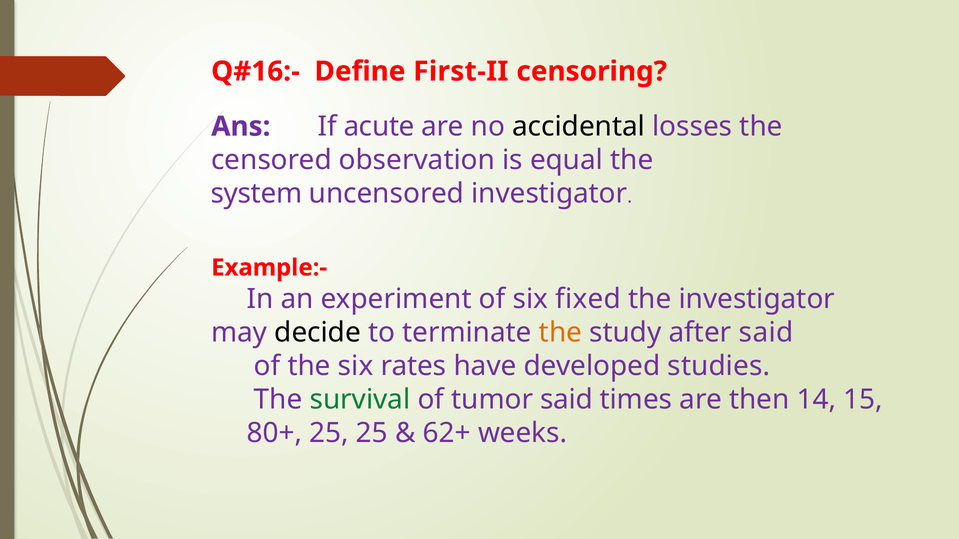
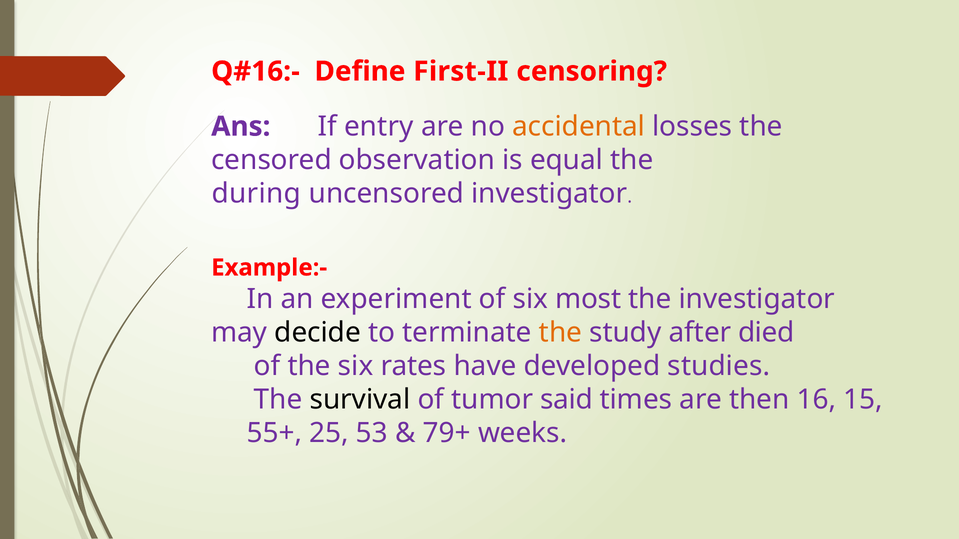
acute: acute -> entry (379, 127)
accidental colour: black -> orange (579, 127)
system: system -> during (256, 194)
fixed: fixed -> most (588, 299)
after said: said -> died (766, 333)
survival colour: green -> black (360, 400)
14: 14 -> 16 (816, 400)
80+: 80+ -> 55+ (274, 434)
25 25: 25 -> 53 (372, 434)
62+: 62+ -> 79+ (447, 434)
